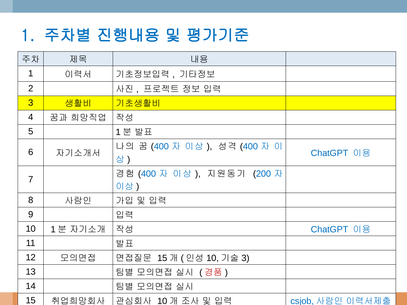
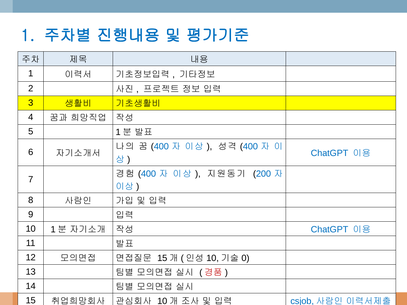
3: 3 -> 0 (245, 258)
